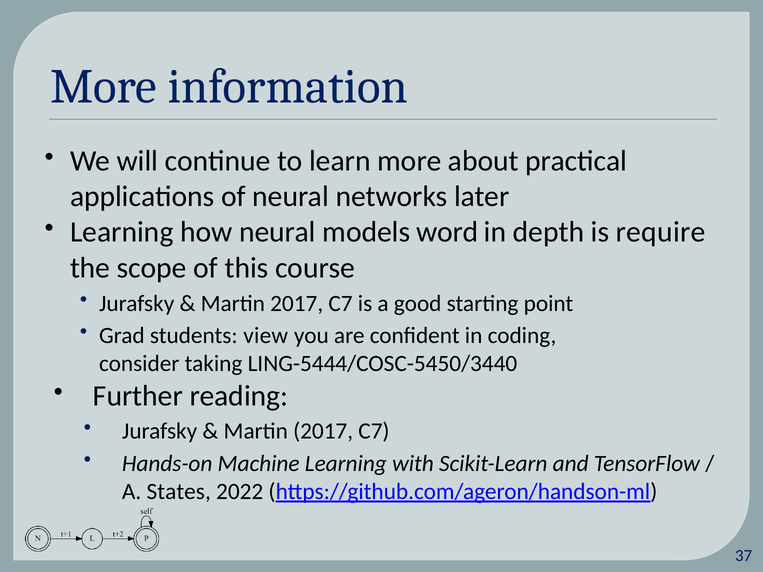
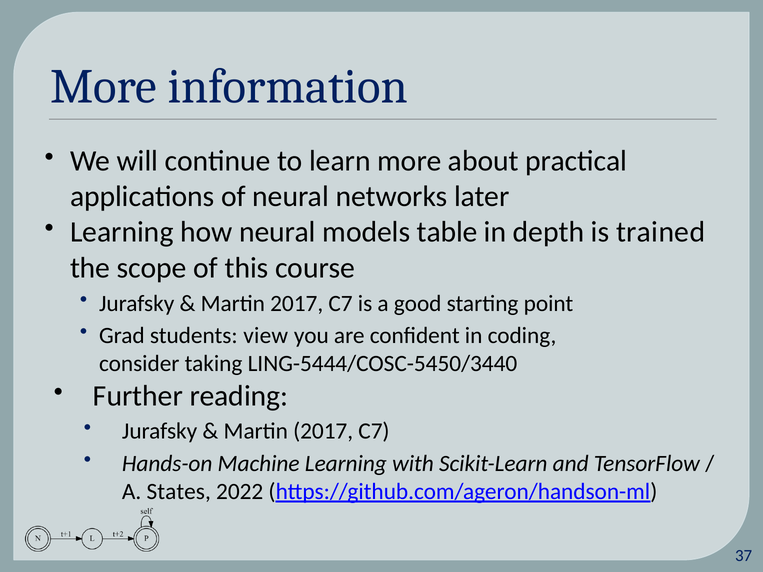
word: word -> table (447, 232)
require: require -> trained (661, 232)
